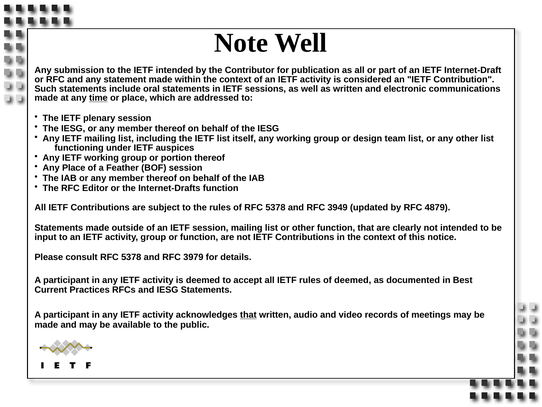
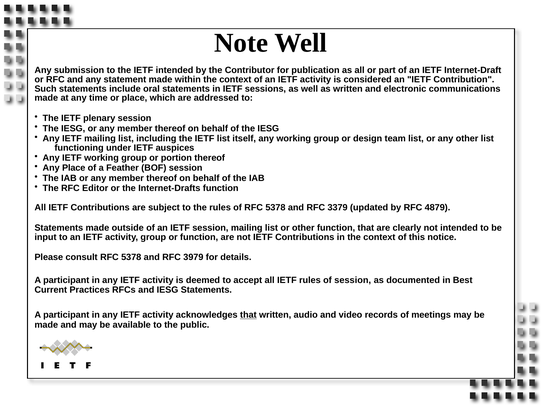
time underline: present -> none (98, 98)
3949: 3949 -> 3379 (338, 207)
of deemed: deemed -> session (353, 280)
